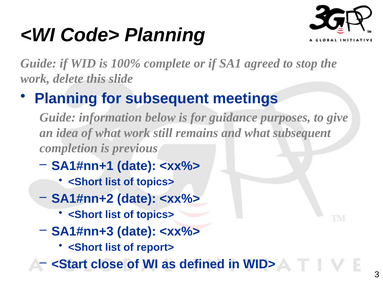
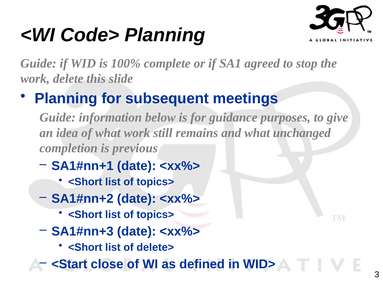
what subsequent: subsequent -> unchanged (302, 133)
report>: report> -> delete> (155, 248)
